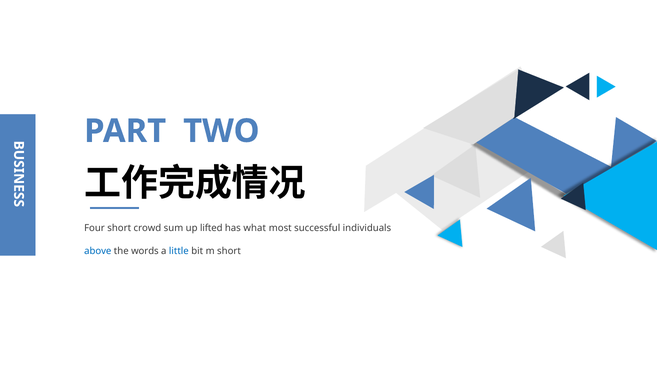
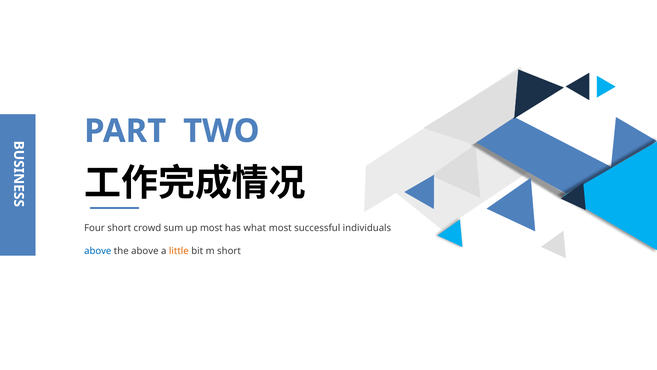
up lifted: lifted -> most (211, 228)
the words: words -> above (145, 251)
little colour: blue -> orange (179, 251)
